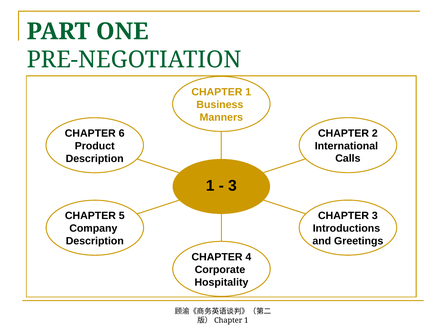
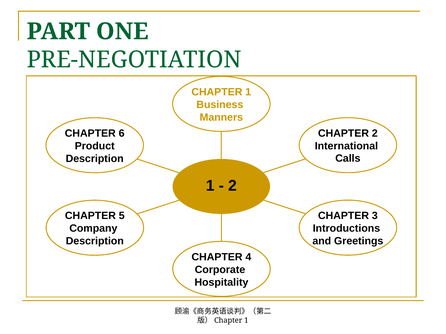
3: 3 -> 2 (232, 186)
